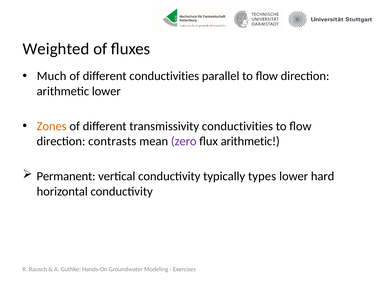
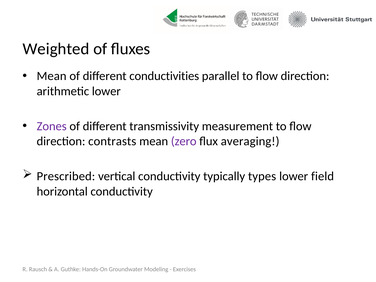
Much: Much -> Mean (52, 76)
Zones colour: orange -> purple (52, 126)
transmissivity conductivities: conductivities -> measurement (237, 126)
flux arithmetic: arithmetic -> averaging (250, 141)
Permanent: Permanent -> Prescribed (66, 176)
hard: hard -> field (323, 176)
